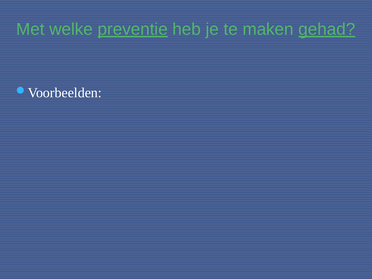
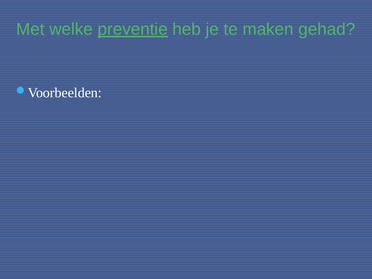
gehad underline: present -> none (327, 29)
